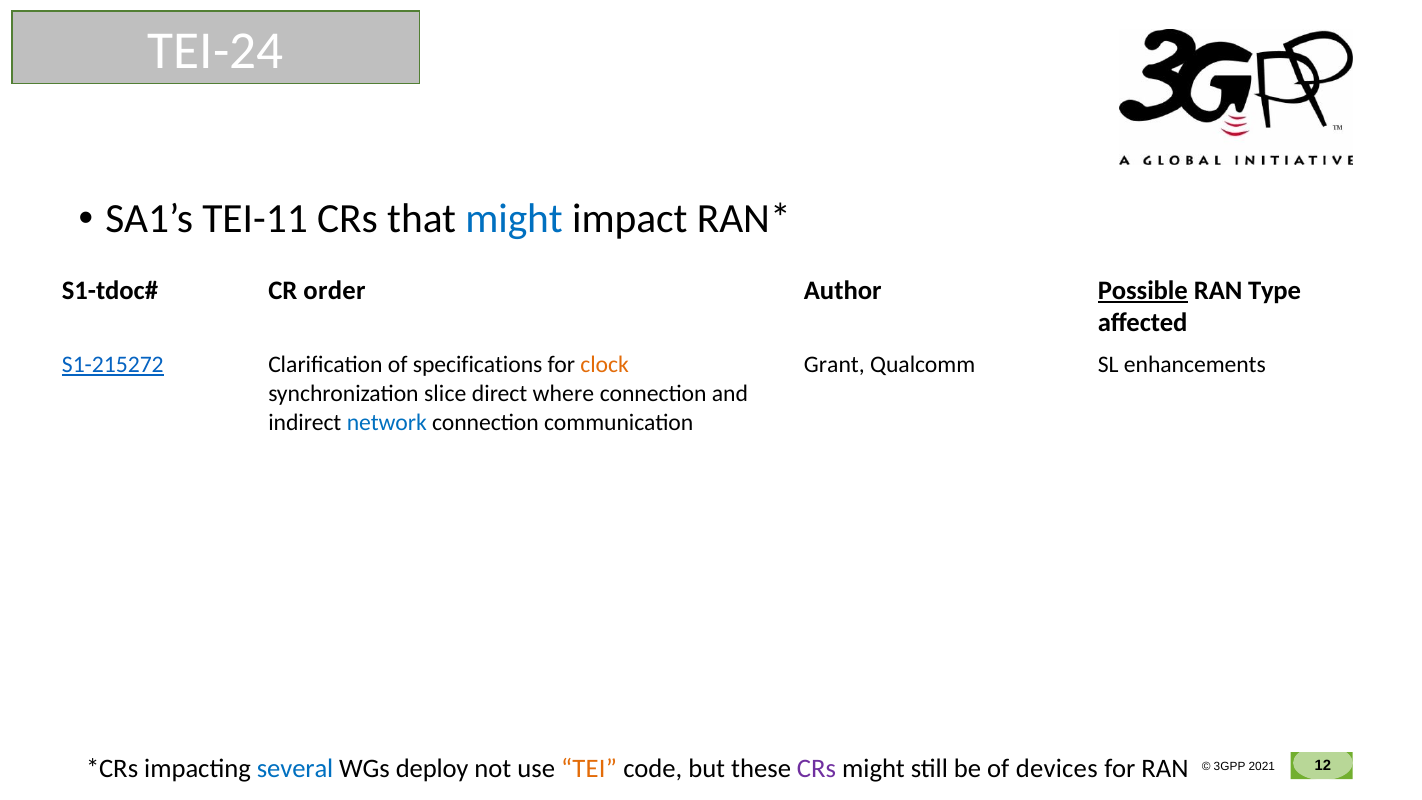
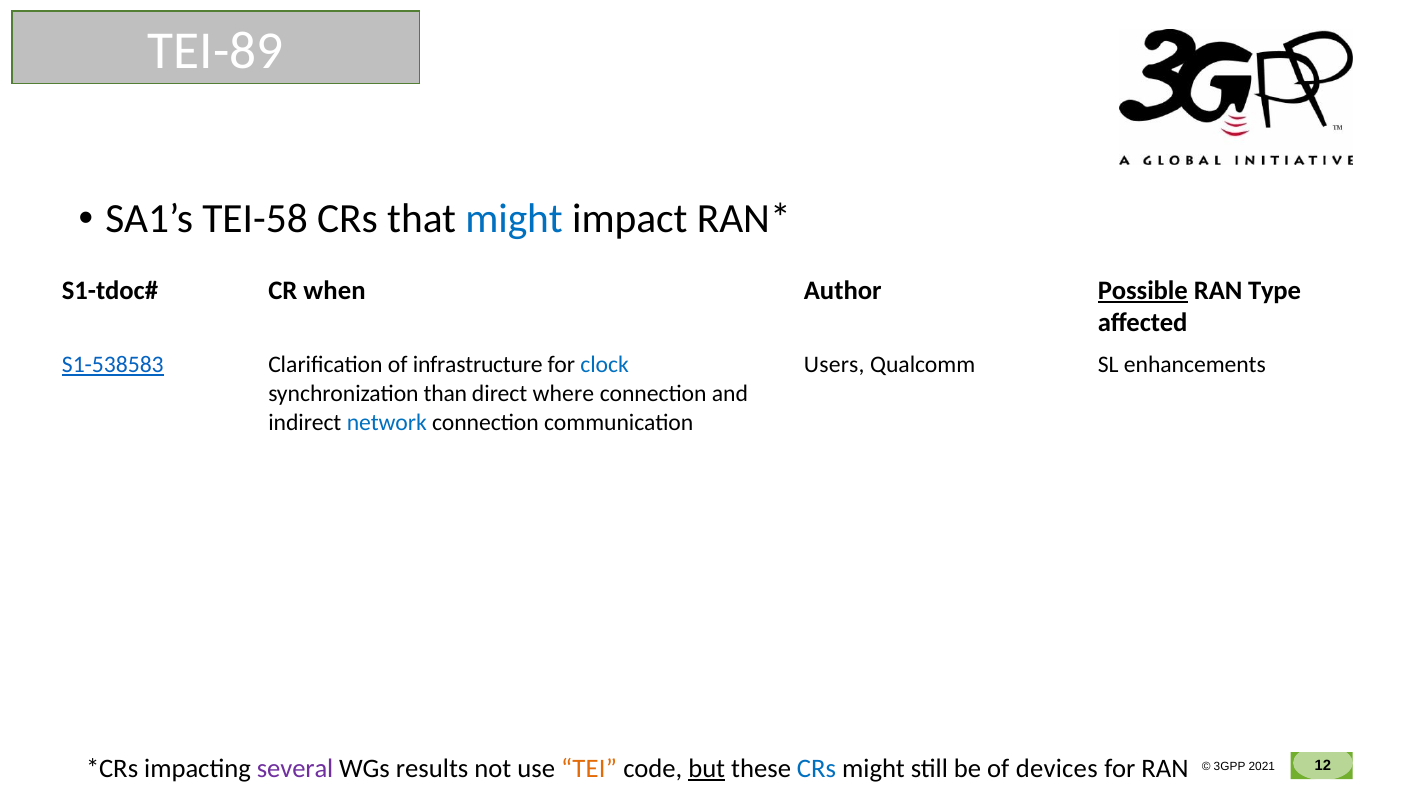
TEI-24: TEI-24 -> TEI-89 (216, 51)
TEI-11: TEI-11 -> TEI-58 (255, 219)
order: order -> when (335, 291)
S1-215272: S1-215272 -> S1-538583 (113, 365)
specifications: specifications -> infrastructure (478, 365)
clock colour: orange -> blue (605, 365)
Grant: Grant -> Users (834, 365)
slice: slice -> than (445, 394)
several colour: blue -> purple (295, 769)
deploy: deploy -> results (432, 769)
but underline: none -> present (707, 769)
CRs colour: purple -> blue (817, 769)
